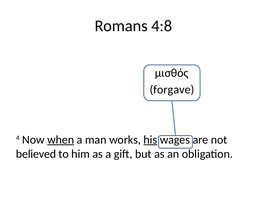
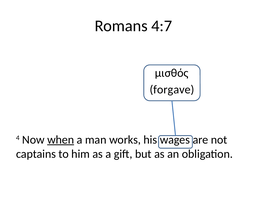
4:8: 4:8 -> 4:7 (162, 26)
his underline: present -> none (150, 139)
believed: believed -> captains (36, 153)
